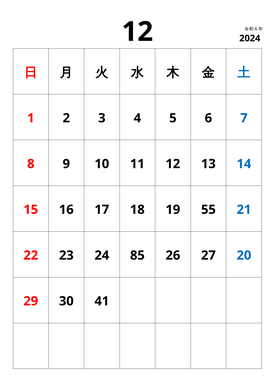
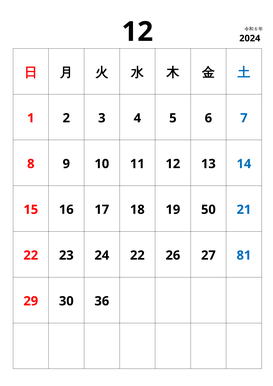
55: 55 -> 50 (208, 210)
24 85: 85 -> 22 (137, 255)
20: 20 -> 81 (244, 255)
41: 41 -> 36 (102, 301)
